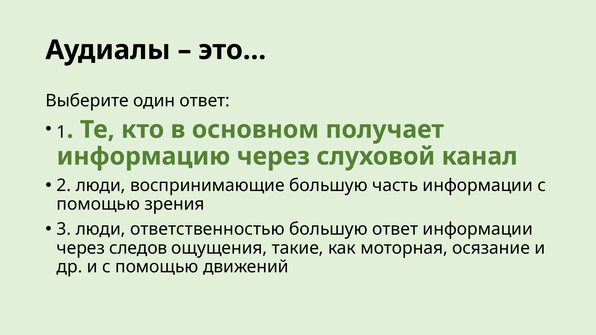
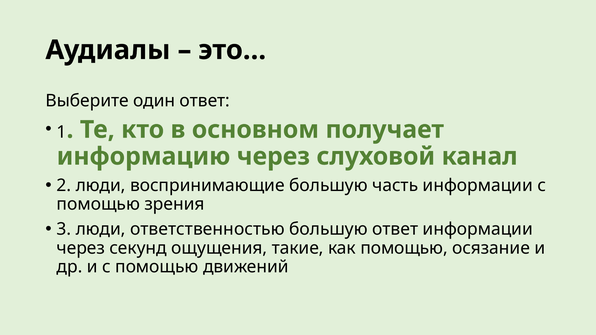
следов: следов -> секунд (138, 248)
как моторная: моторная -> помощью (404, 248)
